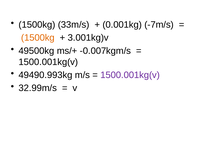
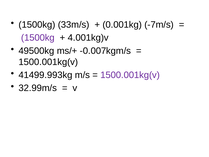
1500kg colour: orange -> purple (38, 38)
3.001kg)v: 3.001kg)v -> 4.001kg)v (88, 38)
49490.993kg: 49490.993kg -> 41499.993kg (46, 75)
